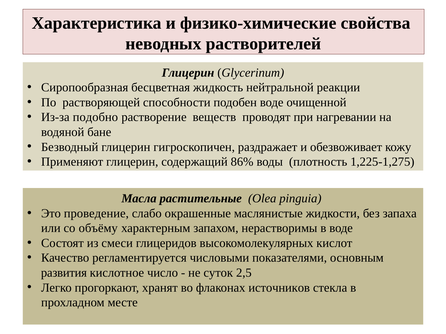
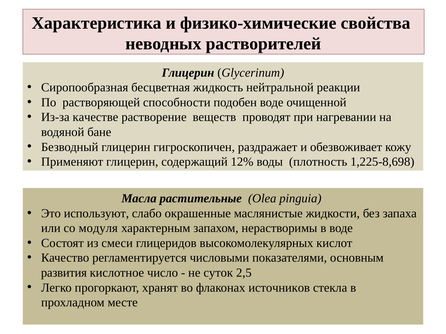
подобно: подобно -> качестве (95, 117)
86%: 86% -> 12% (242, 162)
1,225-1,275: 1,225-1,275 -> 1,225-8,698 (382, 162)
проведение: проведение -> используют (96, 214)
объёму: объёму -> модуля (98, 229)
